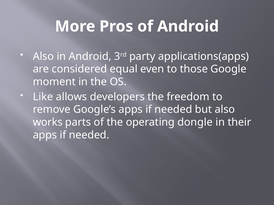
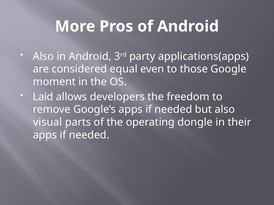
Like: Like -> Laid (43, 97)
works: works -> visual (48, 123)
